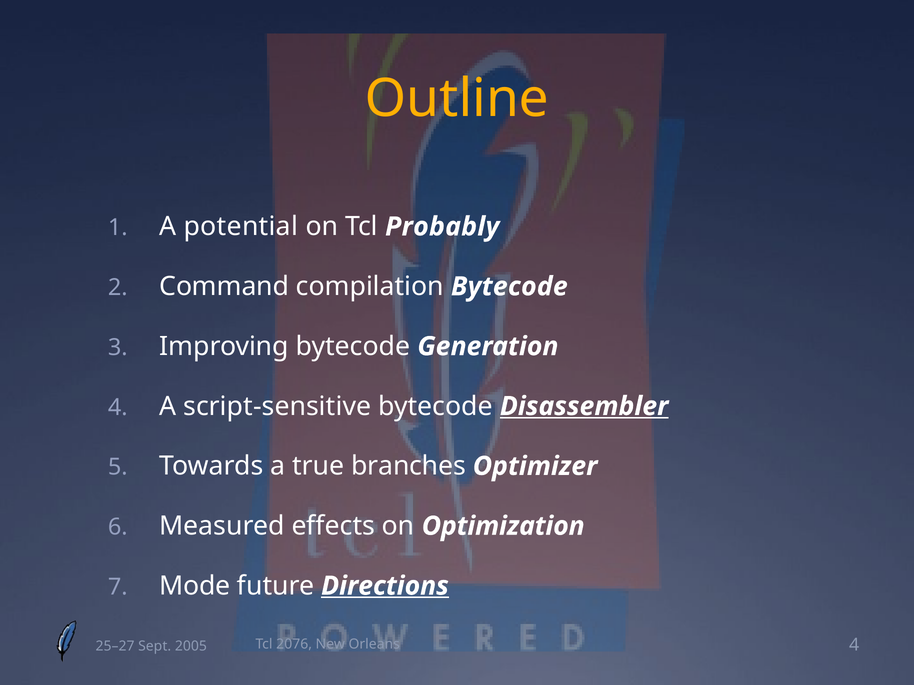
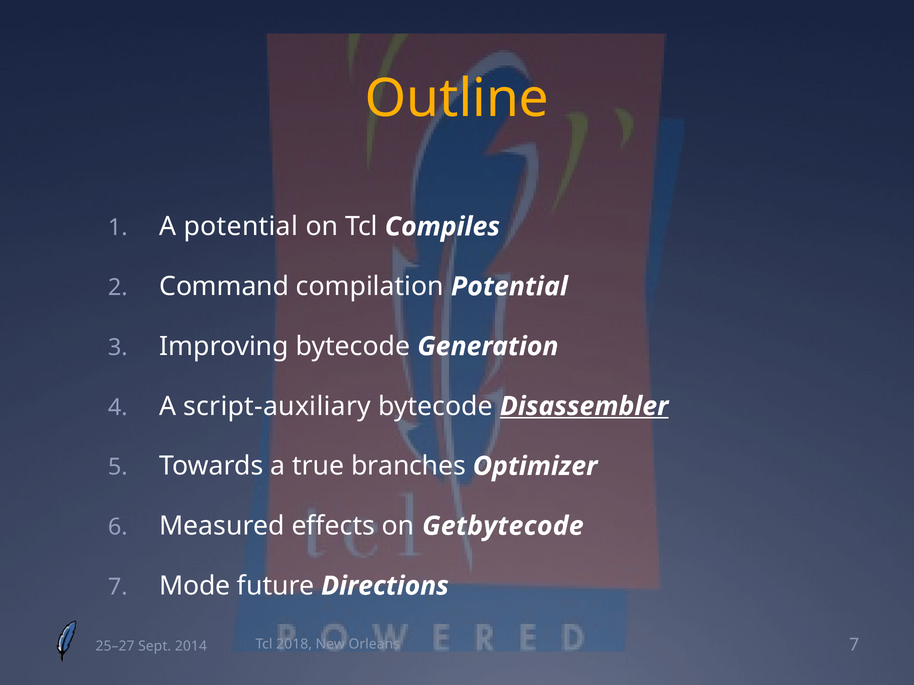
Probably: Probably -> Compiles (442, 227)
compilation Bytecode: Bytecode -> Potential (509, 287)
script-sensitive: script-sensitive -> script-auxiliary (277, 407)
Optimization: Optimization -> Getbytecode (503, 526)
Directions underline: present -> none (385, 586)
2076: 2076 -> 2018 (294, 645)
Orleans 4: 4 -> 7 (854, 645)
2005: 2005 -> 2014 (191, 646)
